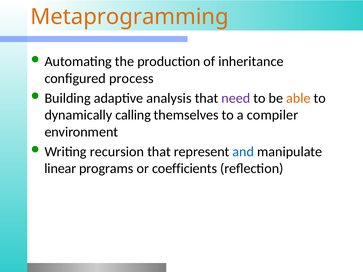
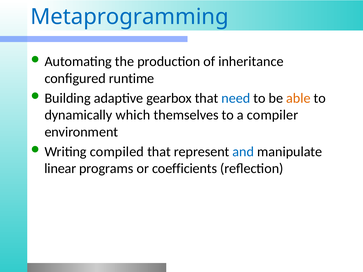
Metaprogramming colour: orange -> blue (130, 17)
process: process -> runtime (132, 79)
analysis: analysis -> gearbox (169, 98)
need colour: purple -> blue (236, 98)
calling: calling -> which (133, 115)
recursion: recursion -> compiled (117, 152)
